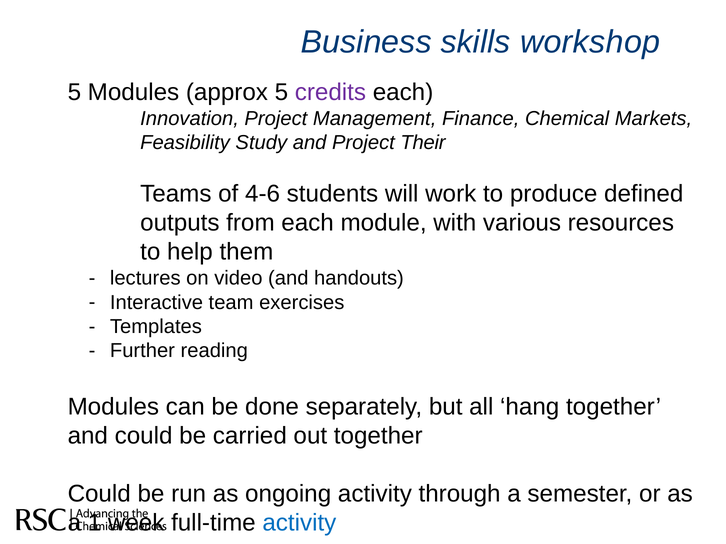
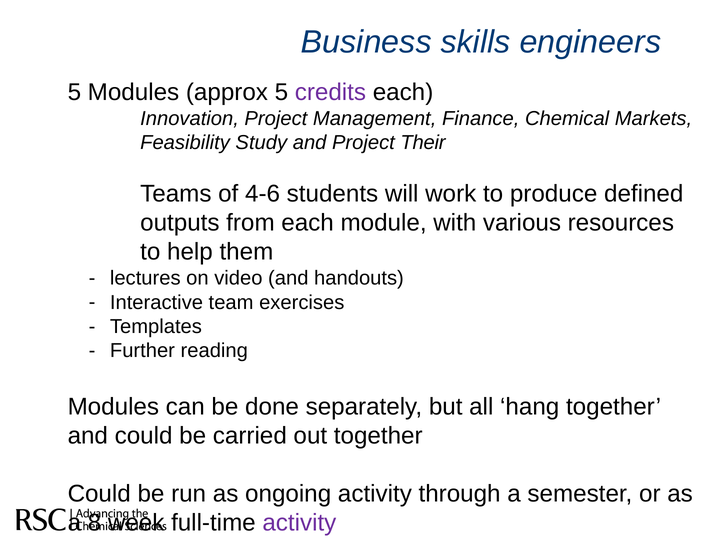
workshop: workshop -> engineers (590, 42)
1: 1 -> 8 (94, 523)
activity colour: blue -> purple (299, 523)
